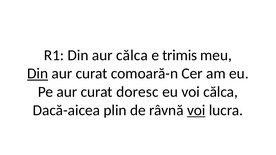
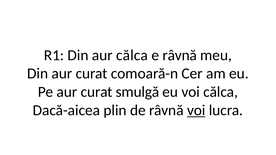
e trimis: trimis -> râvnă (180, 55)
Din underline: present -> none (38, 74)
doresc: doresc -> smulgă (138, 92)
